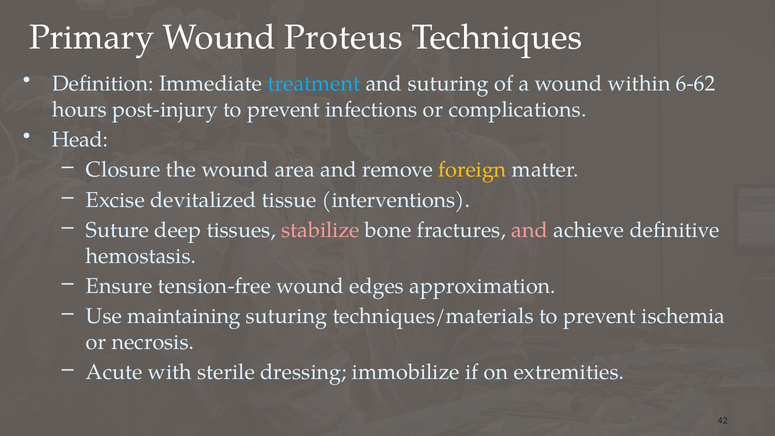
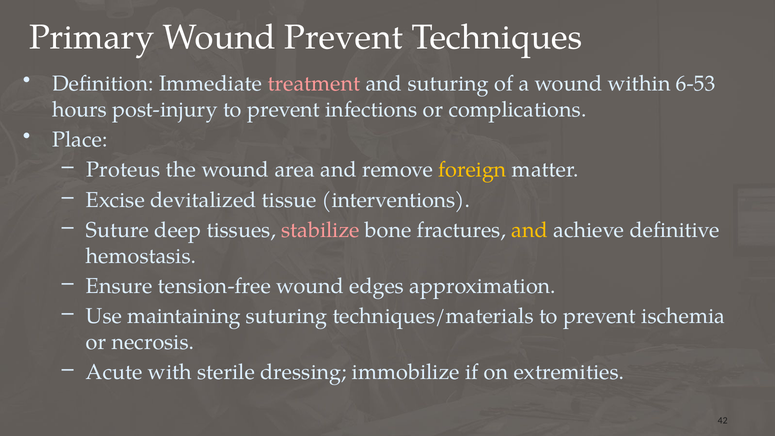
Wound Proteus: Proteus -> Prevent (344, 37)
treatment colour: light blue -> pink (314, 84)
6-62: 6-62 -> 6-53 (696, 84)
Head: Head -> Place (80, 140)
Closure: Closure -> Proteus (123, 170)
and colour: pink -> yellow (530, 230)
